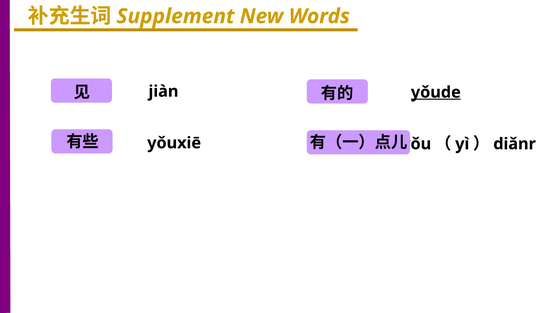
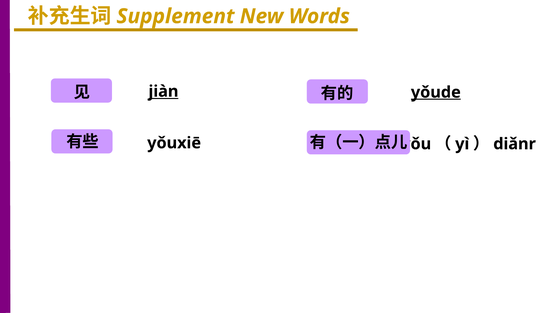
jiàn underline: none -> present (163, 91)
